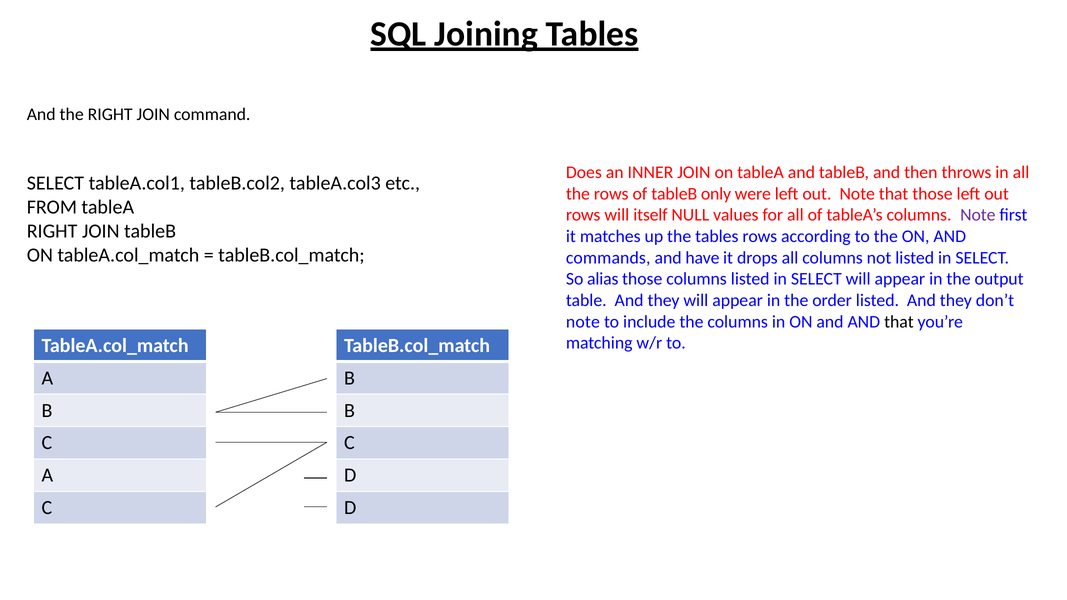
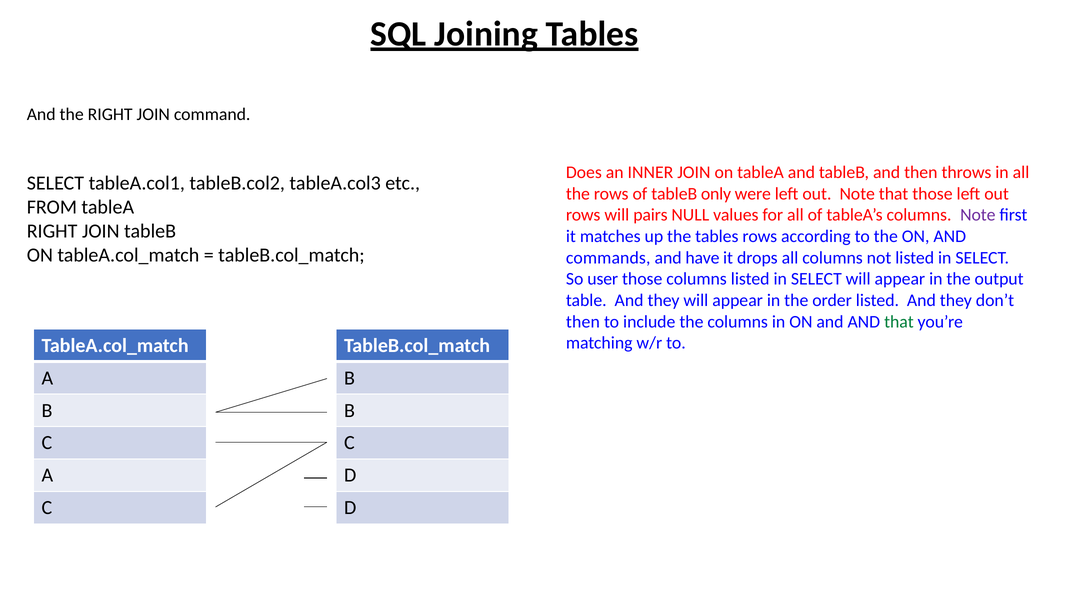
itself: itself -> pairs (650, 215)
alias: alias -> user (603, 279)
note: note -> then (583, 322)
that colour: black -> green (899, 322)
